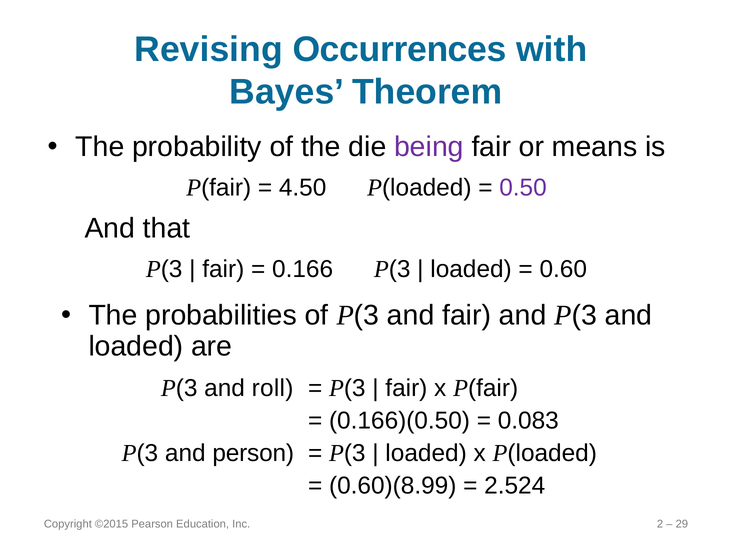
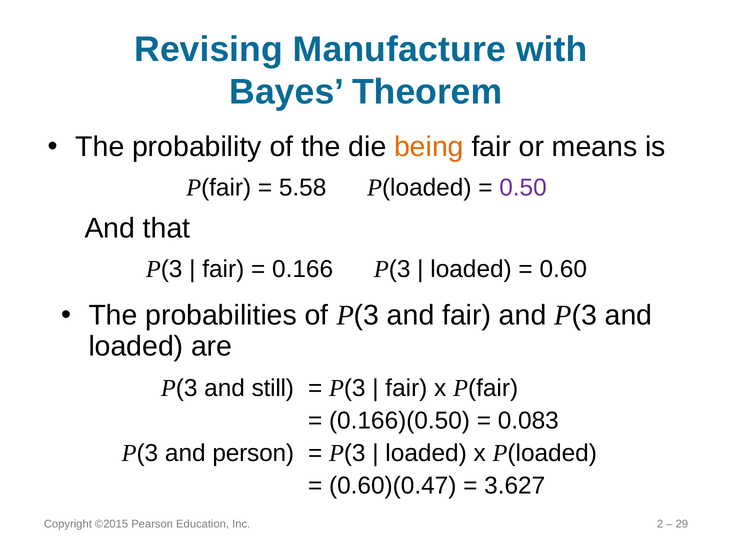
Occurrences: Occurrences -> Manufacture (399, 49)
being colour: purple -> orange (429, 147)
4.50: 4.50 -> 5.58 (303, 188)
roll: roll -> still (273, 388)
0.60)(8.99: 0.60)(8.99 -> 0.60)(0.47 (393, 486)
2.524: 2.524 -> 3.627 (515, 486)
